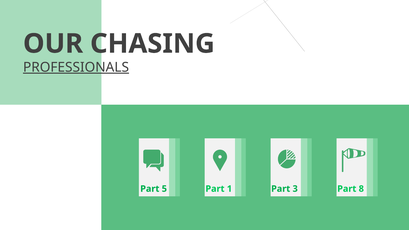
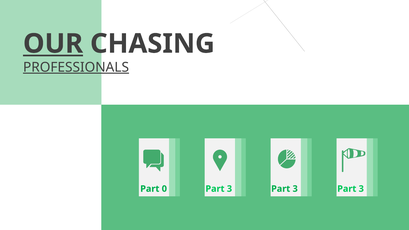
OUR underline: none -> present (53, 44)
5: 5 -> 0 (164, 189)
1: 1 -> 3 (229, 189)
8: 8 -> 3 (361, 189)
